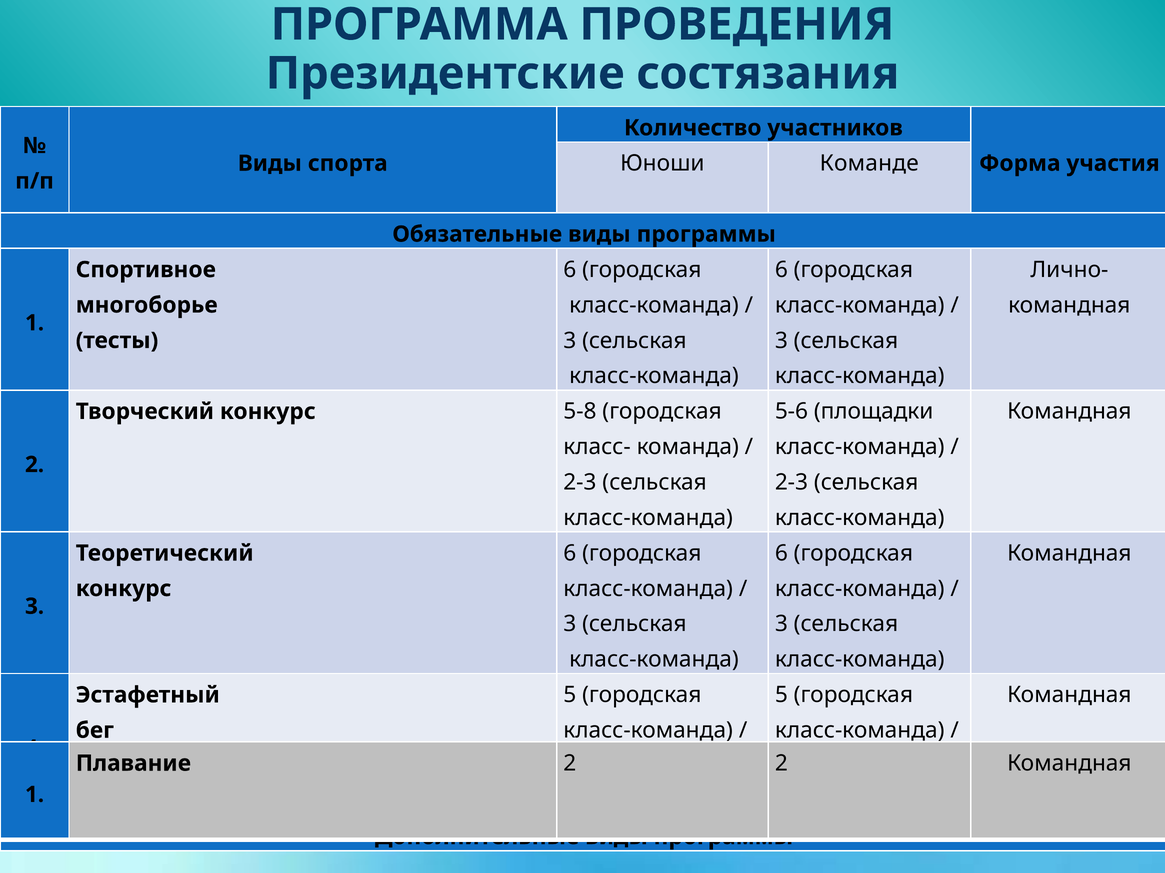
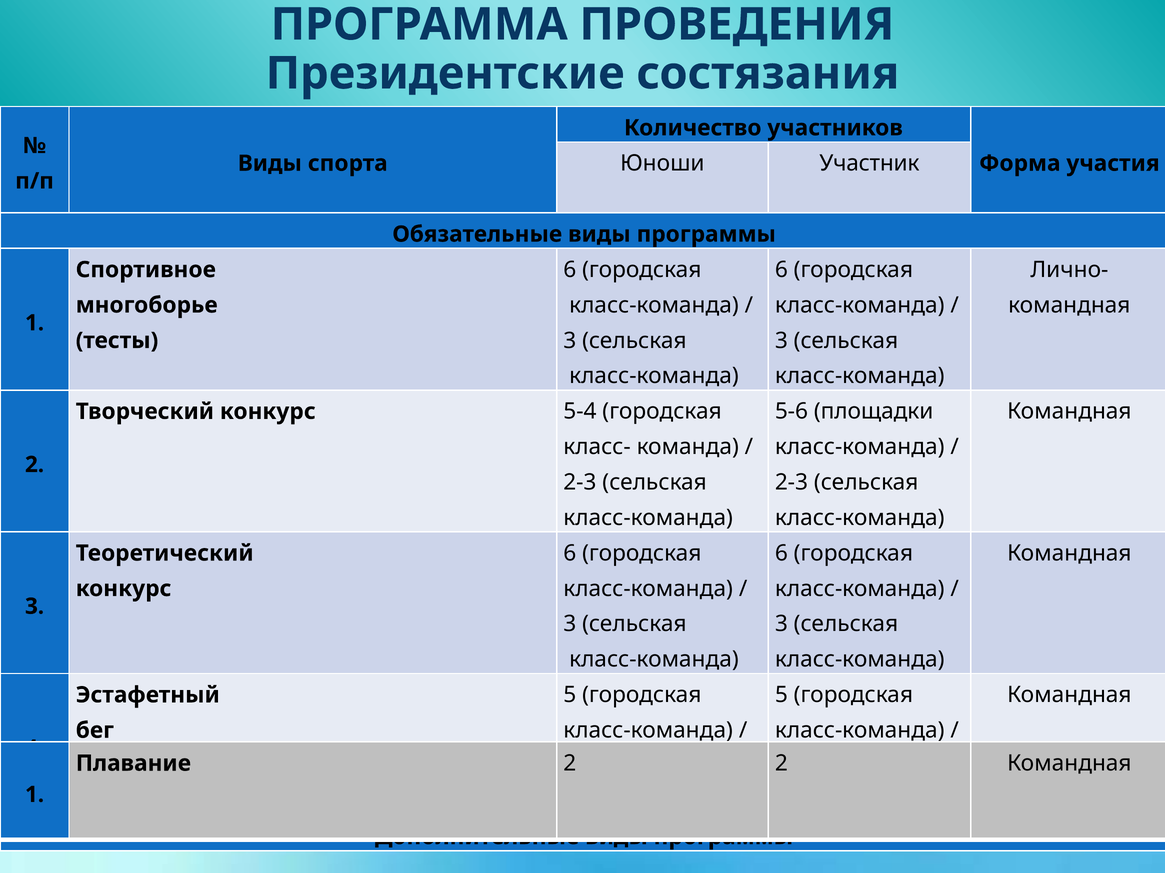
Команде: Команде -> Участник (869, 163)
5-8: 5-8 -> 5-4 (580, 412)
